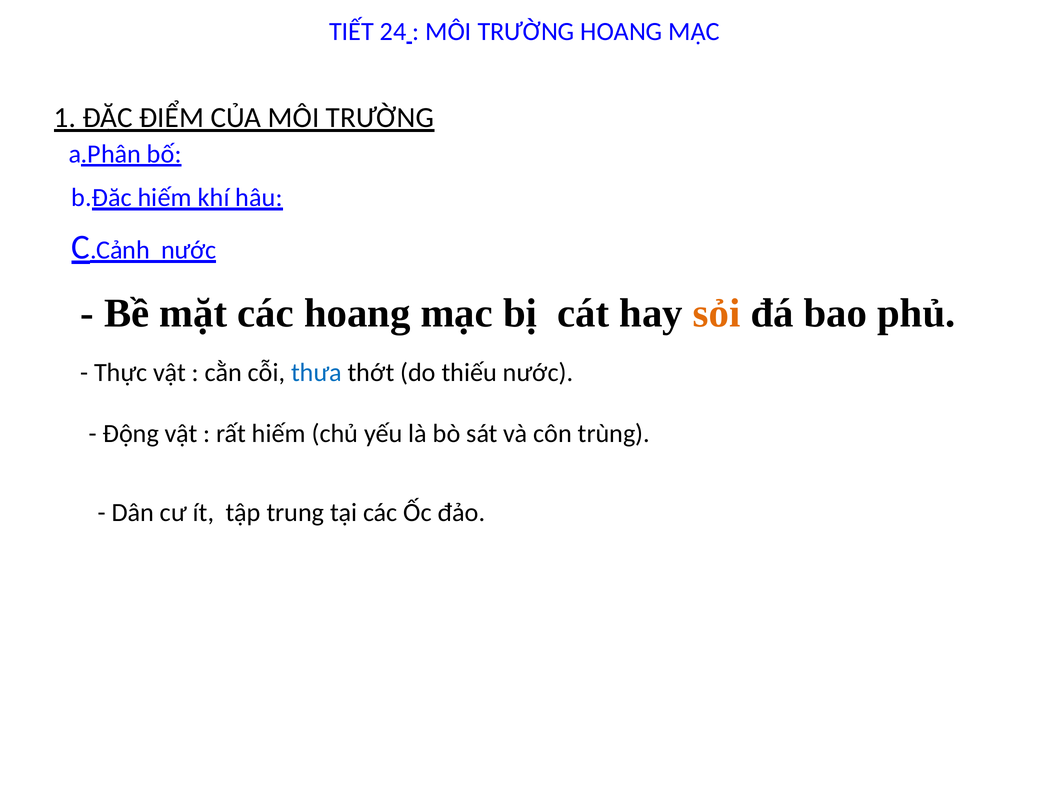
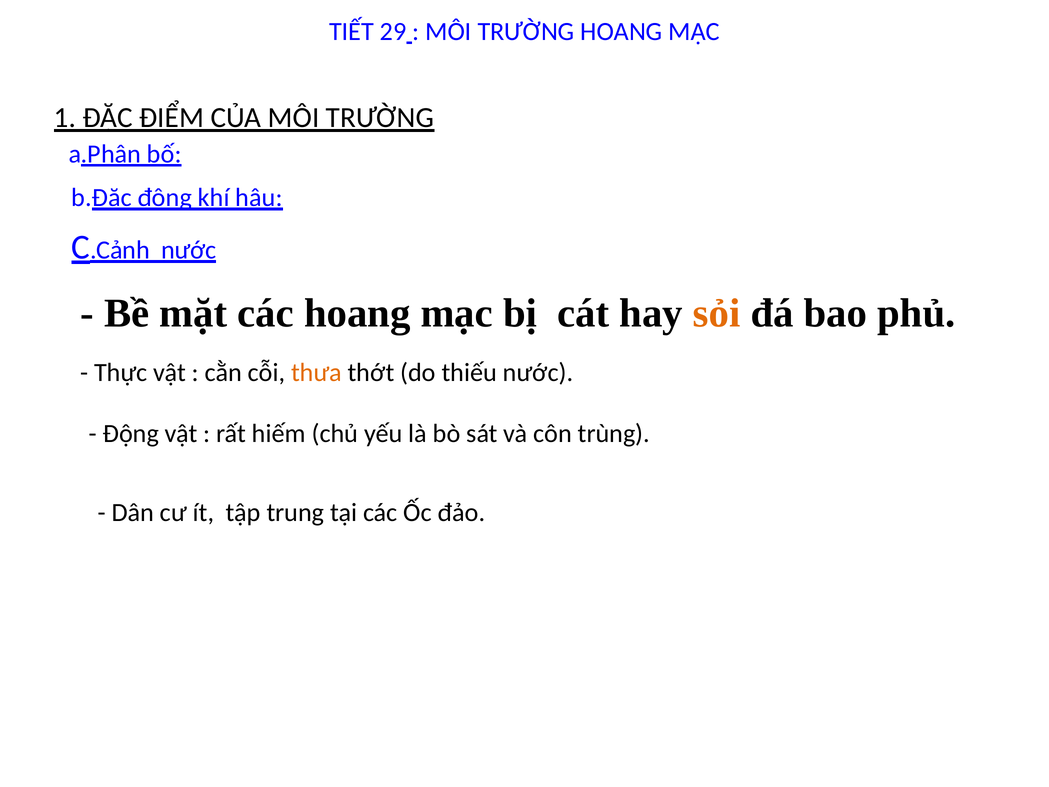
24: 24 -> 29 (393, 31)
b.Đặc hiếm: hiếm -> đông (165, 198)
thưa colour: blue -> orange (316, 372)
